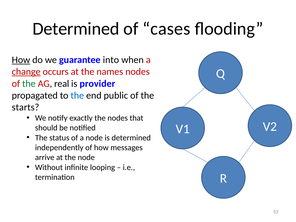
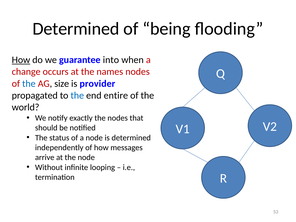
cases: cases -> being (167, 29)
change underline: present -> none (26, 72)
the colour: green -> blue (29, 84)
real: real -> size (62, 84)
public: public -> entire (116, 95)
starts: starts -> world (26, 107)
